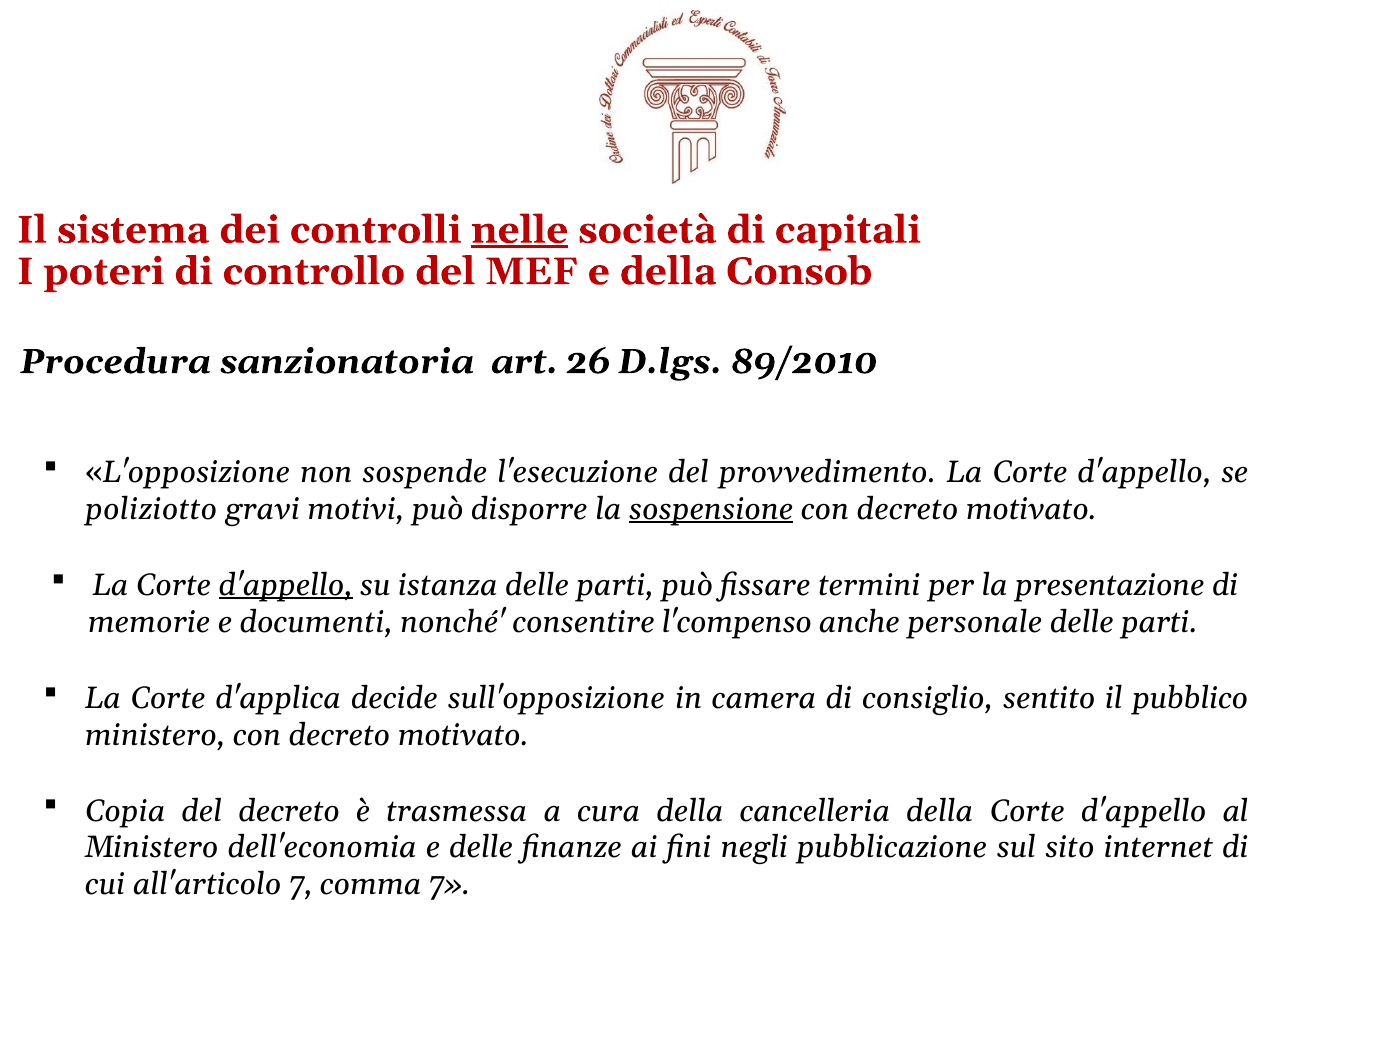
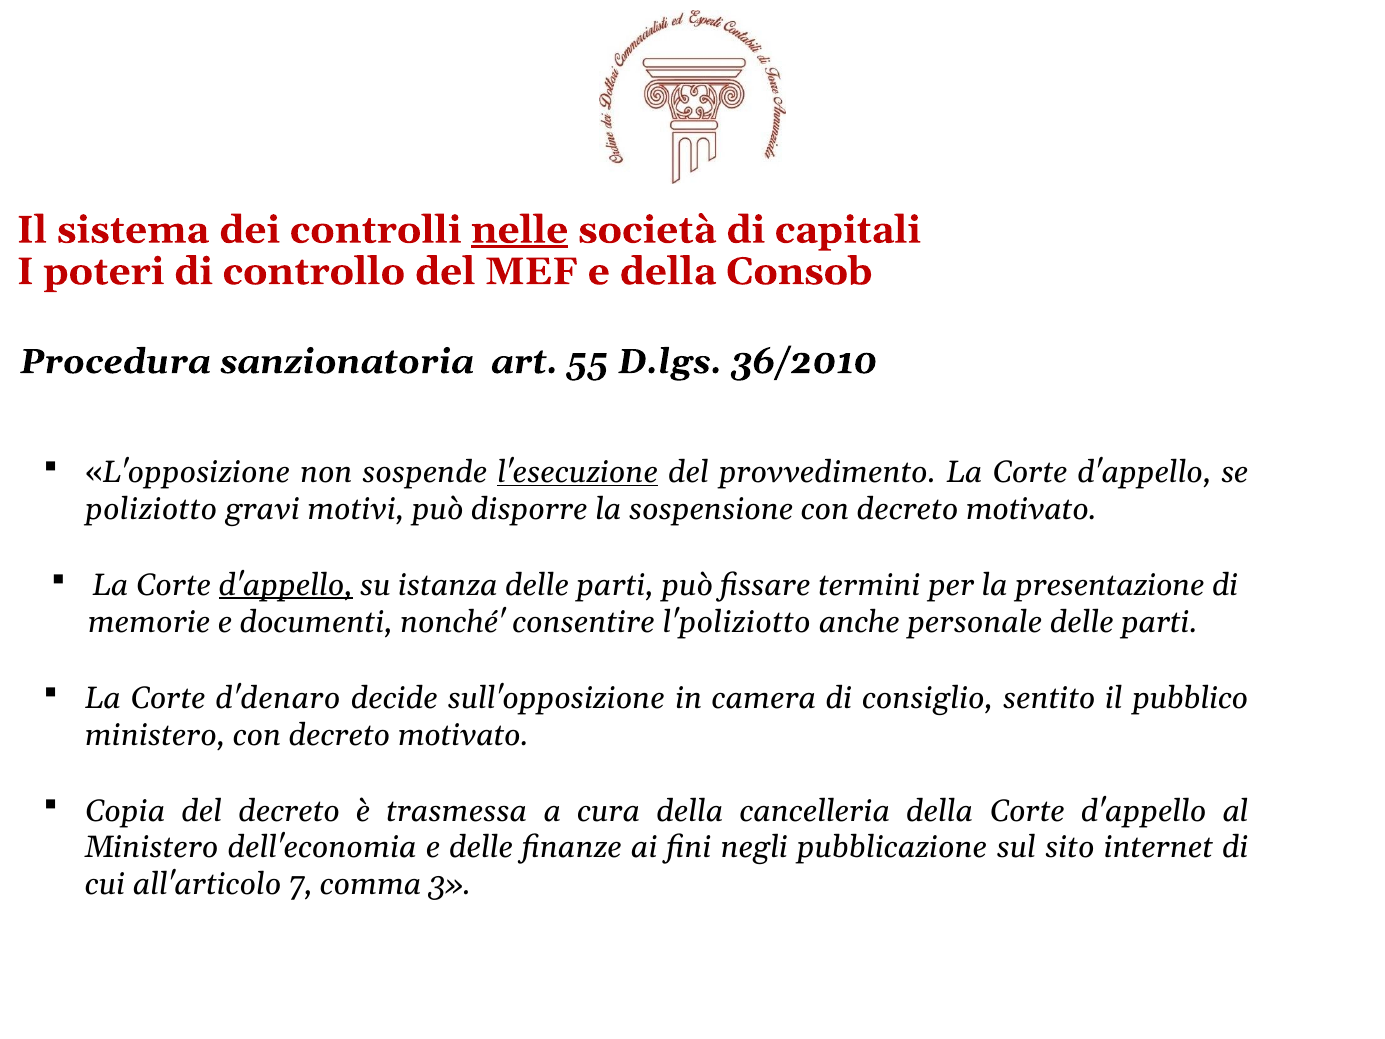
26: 26 -> 55 (588, 362)
89/2010: 89/2010 -> 36/2010 (804, 362)
l'esecuzione underline: none -> present (578, 472)
sospensione underline: present -> none (711, 509)
l'compenso: l'compenso -> l'poliziotto (737, 622)
d'applica: d'applica -> d'denaro (278, 698)
comma 7: 7 -> 3 (450, 884)
